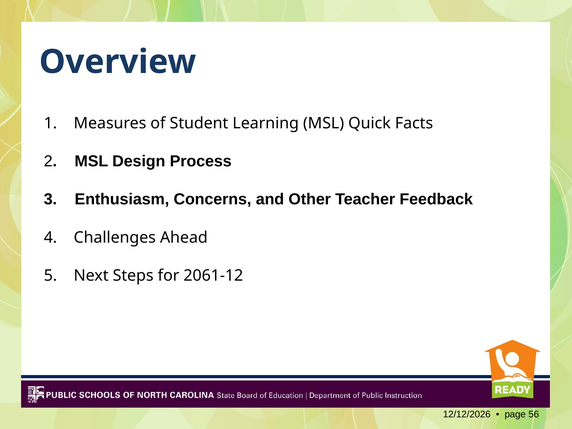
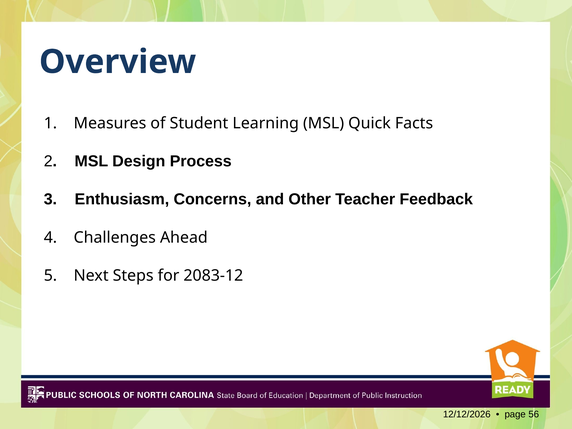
2061-12: 2061-12 -> 2083-12 (213, 276)
